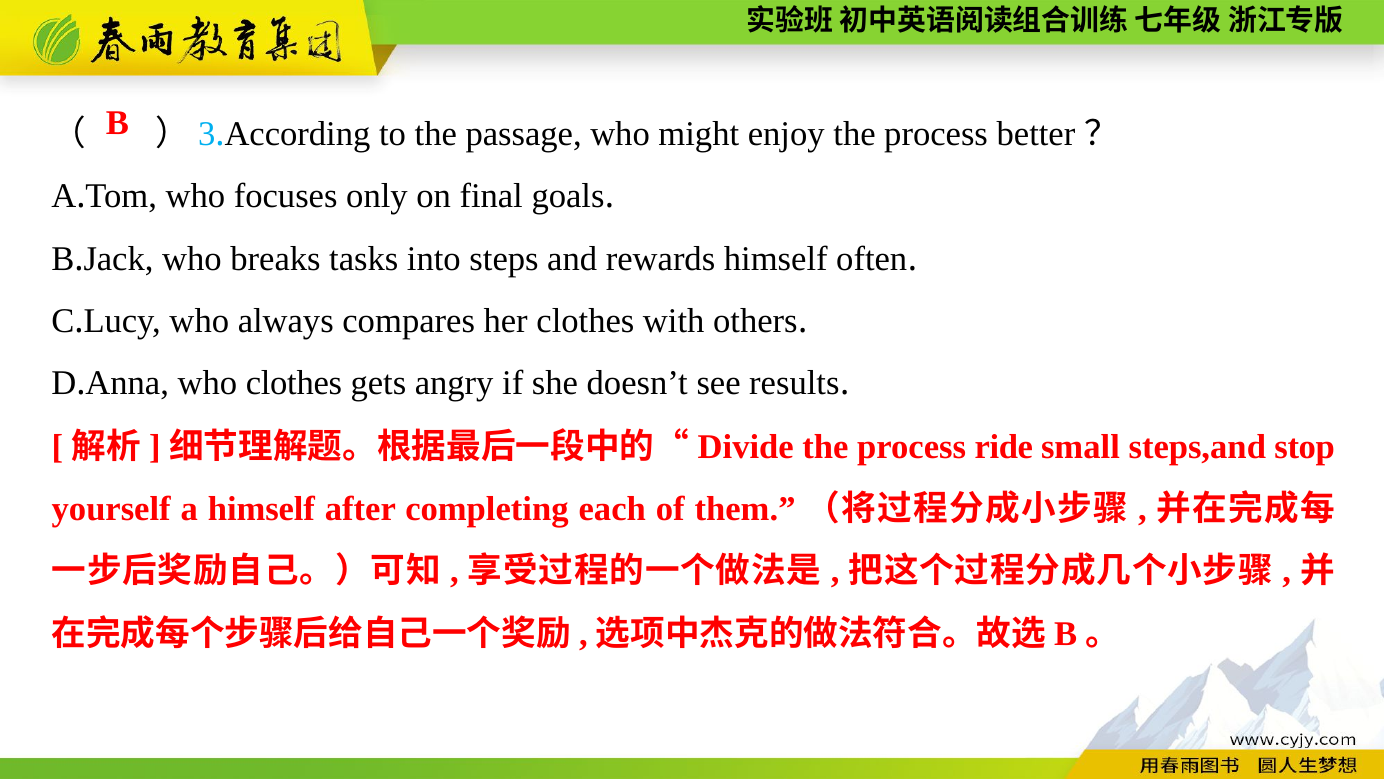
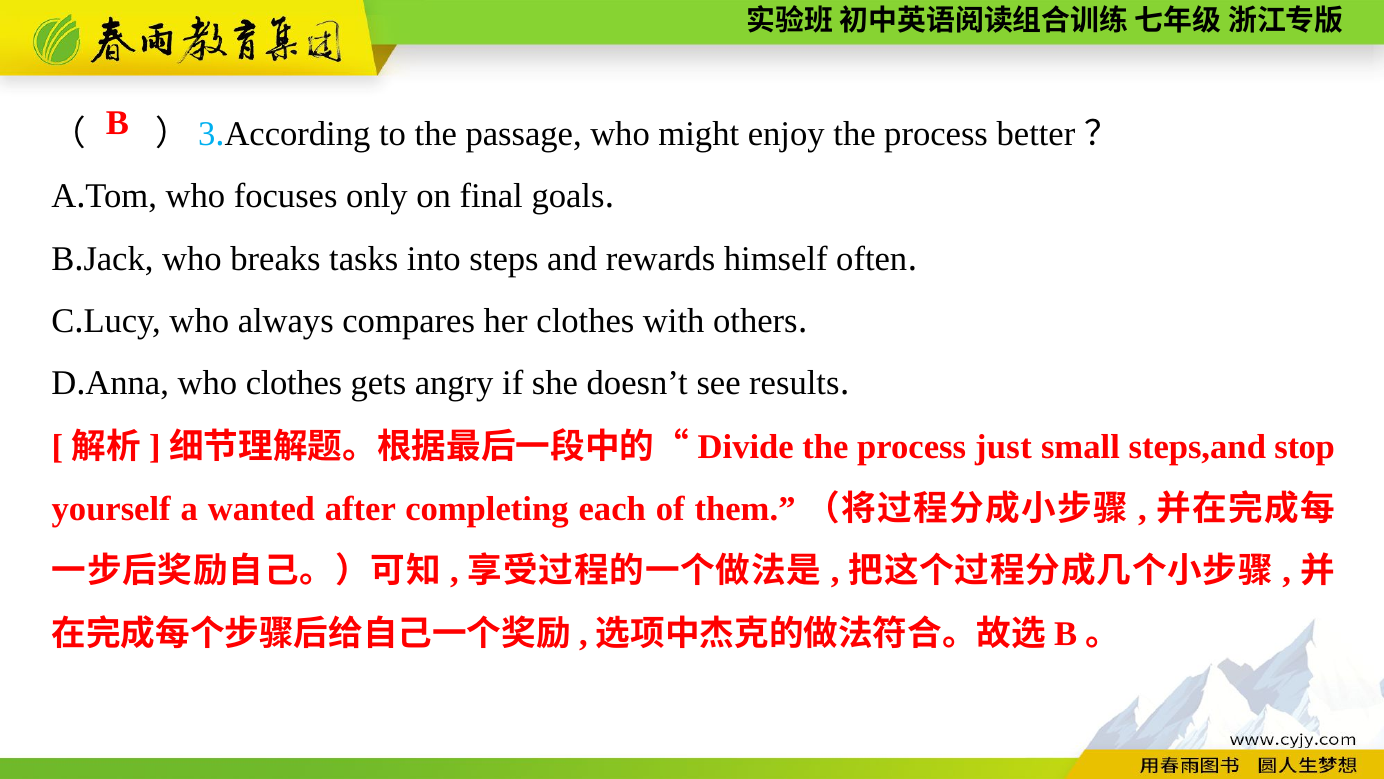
ride: ride -> just (1003, 447)
a himself: himself -> wanted (261, 509)
